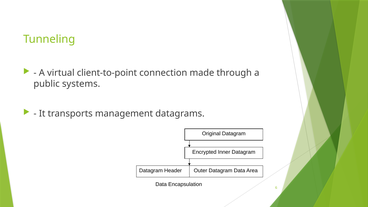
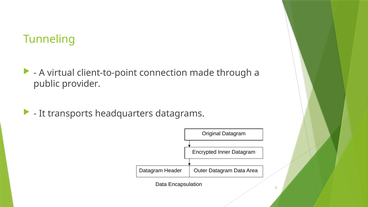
systems: systems -> provider (81, 84)
management: management -> headquarters (124, 114)
